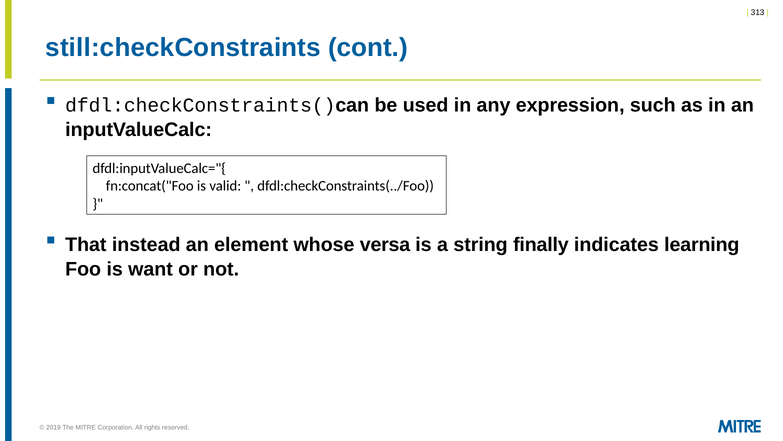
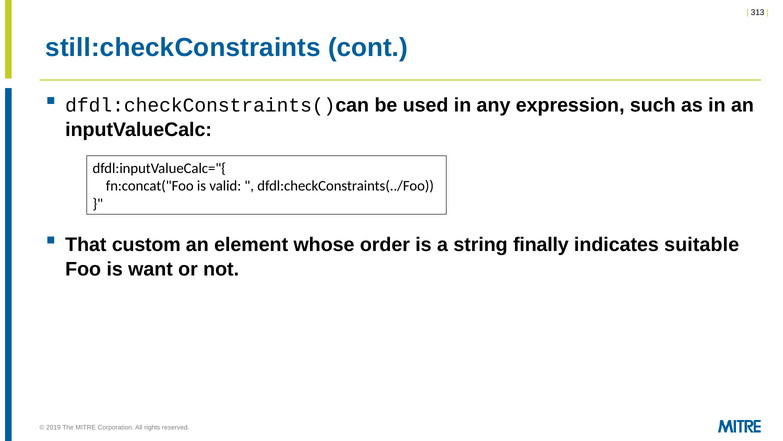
instead: instead -> custom (146, 244)
versa: versa -> order (385, 244)
learning: learning -> suitable (702, 244)
